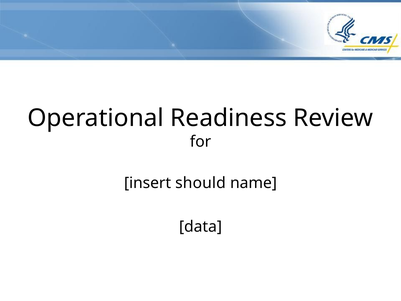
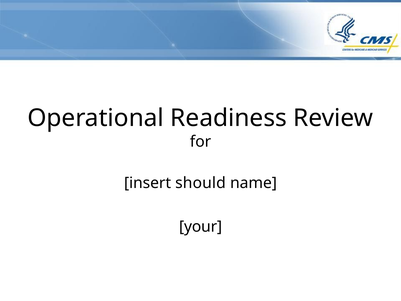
data: data -> your (201, 227)
